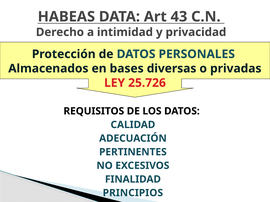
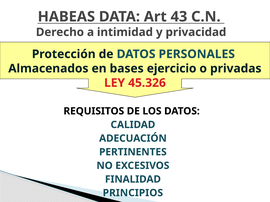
diversas: diversas -> ejercicio (172, 69)
25.726: 25.726 -> 45.326 (147, 83)
